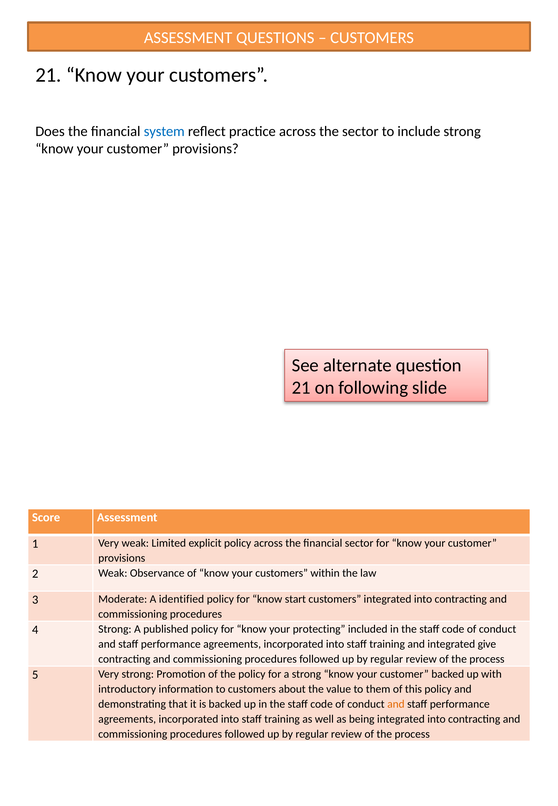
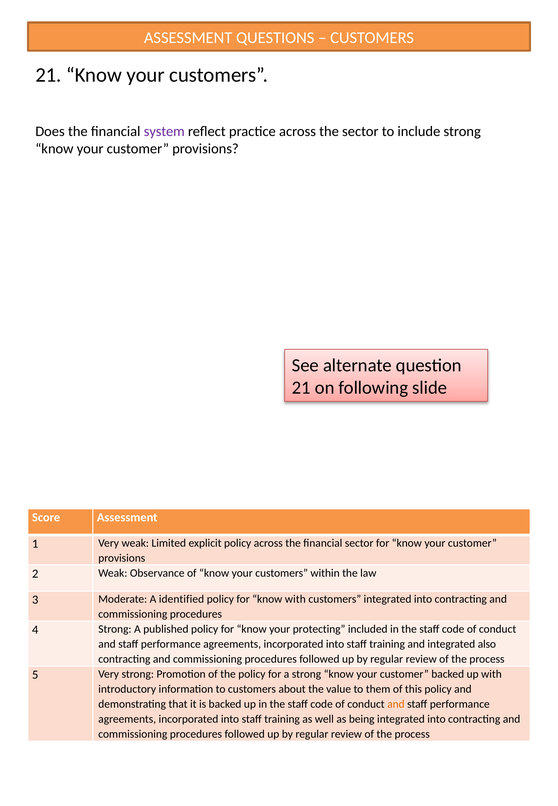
system colour: blue -> purple (164, 131)
know start: start -> with (295, 599)
give: give -> also (487, 644)
